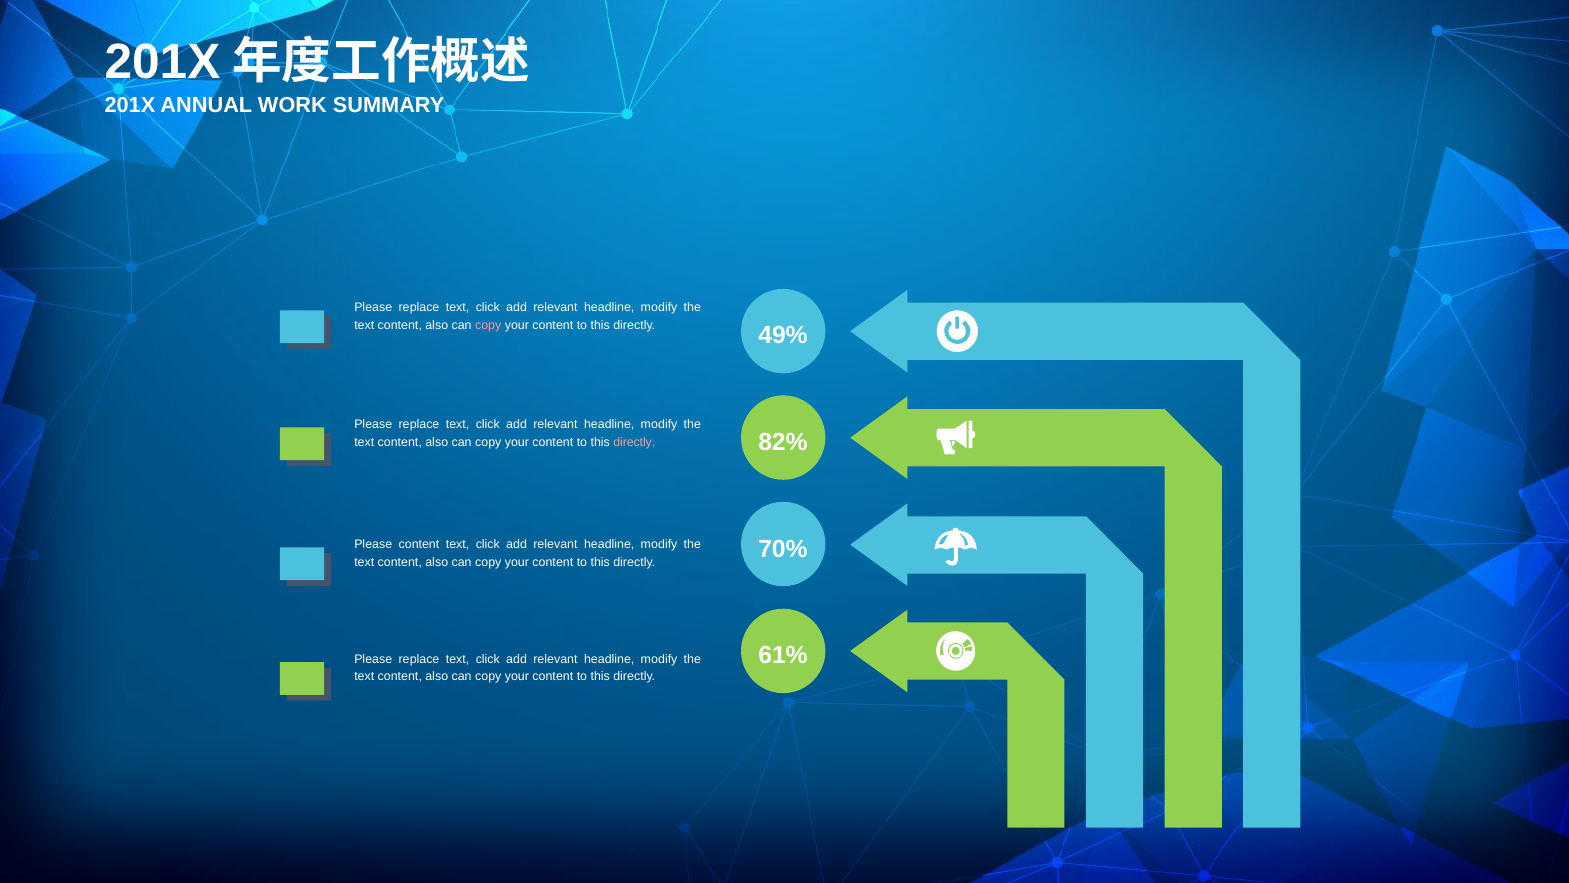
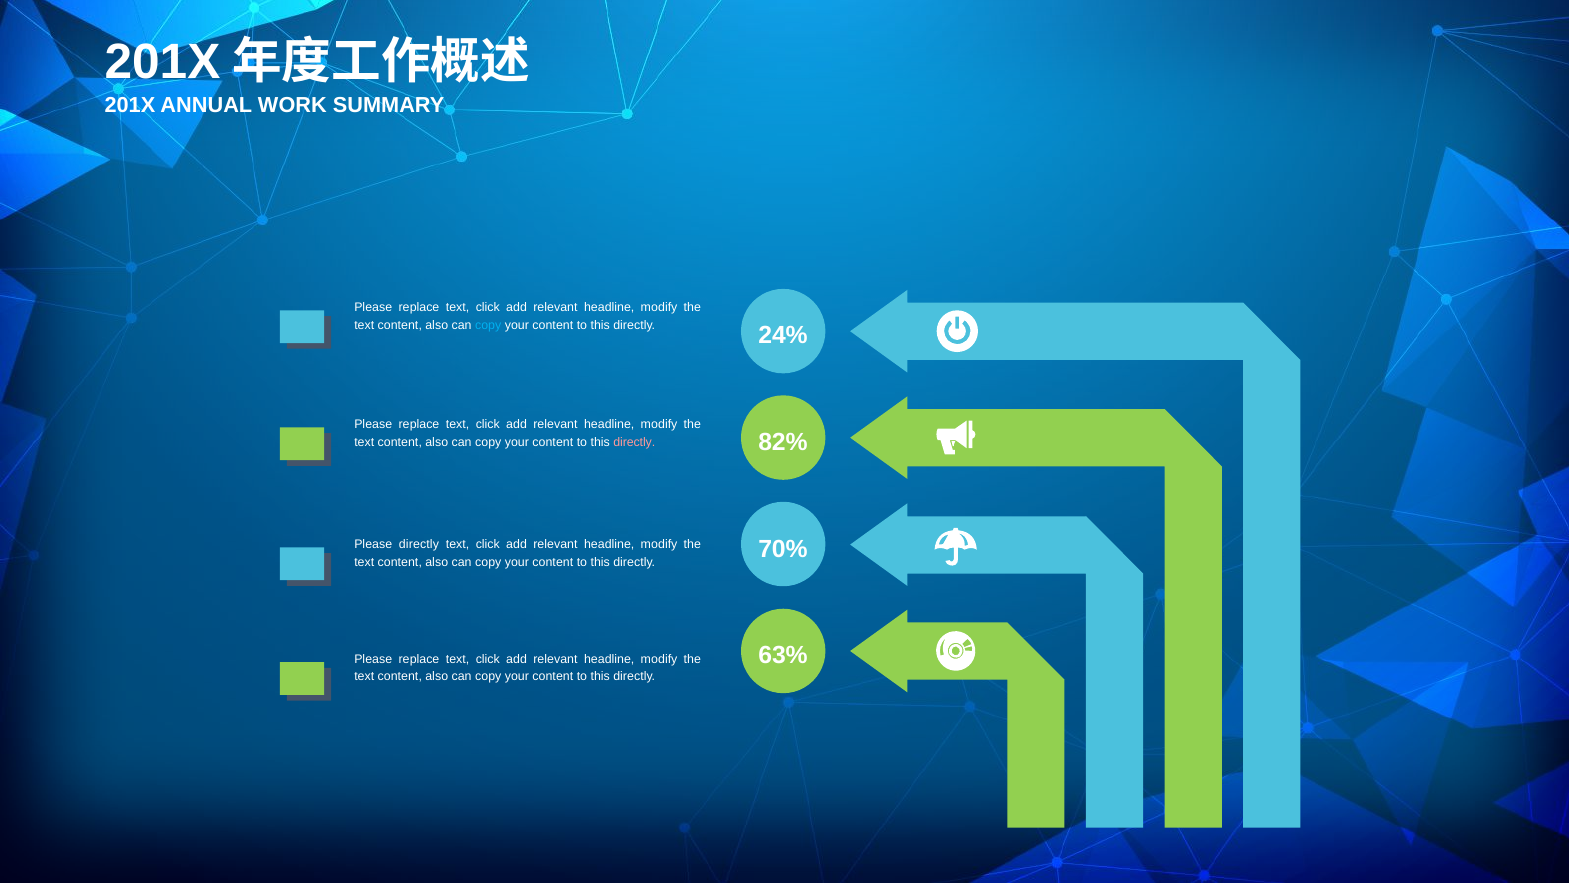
copy colour: pink -> light blue (488, 325)
49%: 49% -> 24% (783, 336)
Please content: content -> directly (419, 544)
61%: 61% -> 63% (783, 655)
